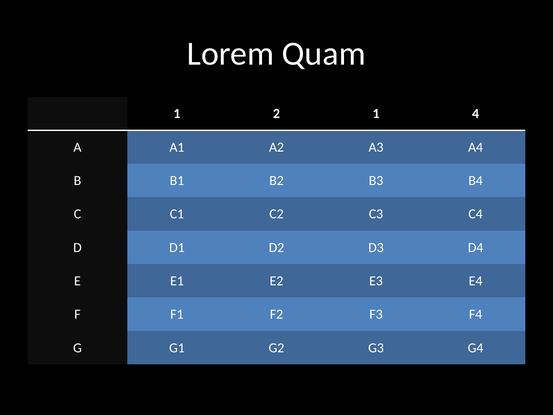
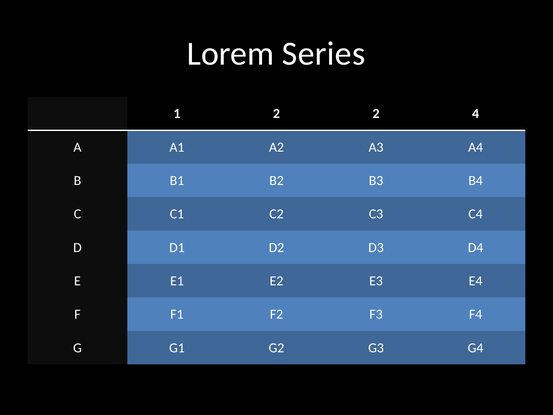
Quam: Quam -> Series (324, 54)
2 1: 1 -> 2 (376, 114)
